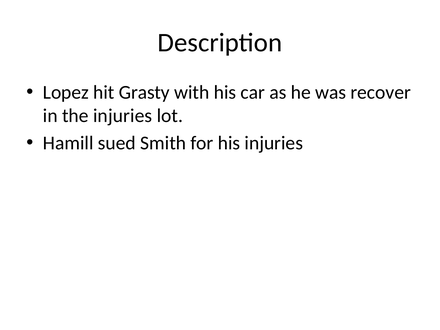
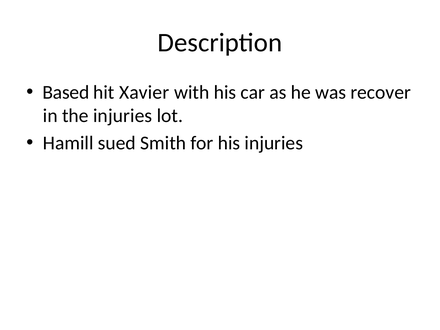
Lopez: Lopez -> Based (66, 92)
Grasty: Grasty -> Xavier (144, 92)
